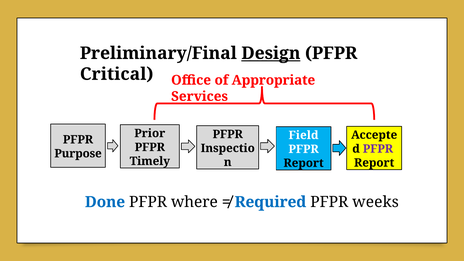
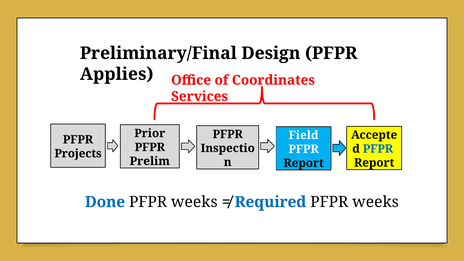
Design underline: present -> none (271, 53)
Critical: Critical -> Applies (117, 74)
Appropriate: Appropriate -> Coordinates (273, 80)
PFPR colour: purple -> blue (378, 149)
Purpose: Purpose -> Projects (78, 154)
Timely: Timely -> Prelim (150, 161)
where: where -> weeks (194, 202)
